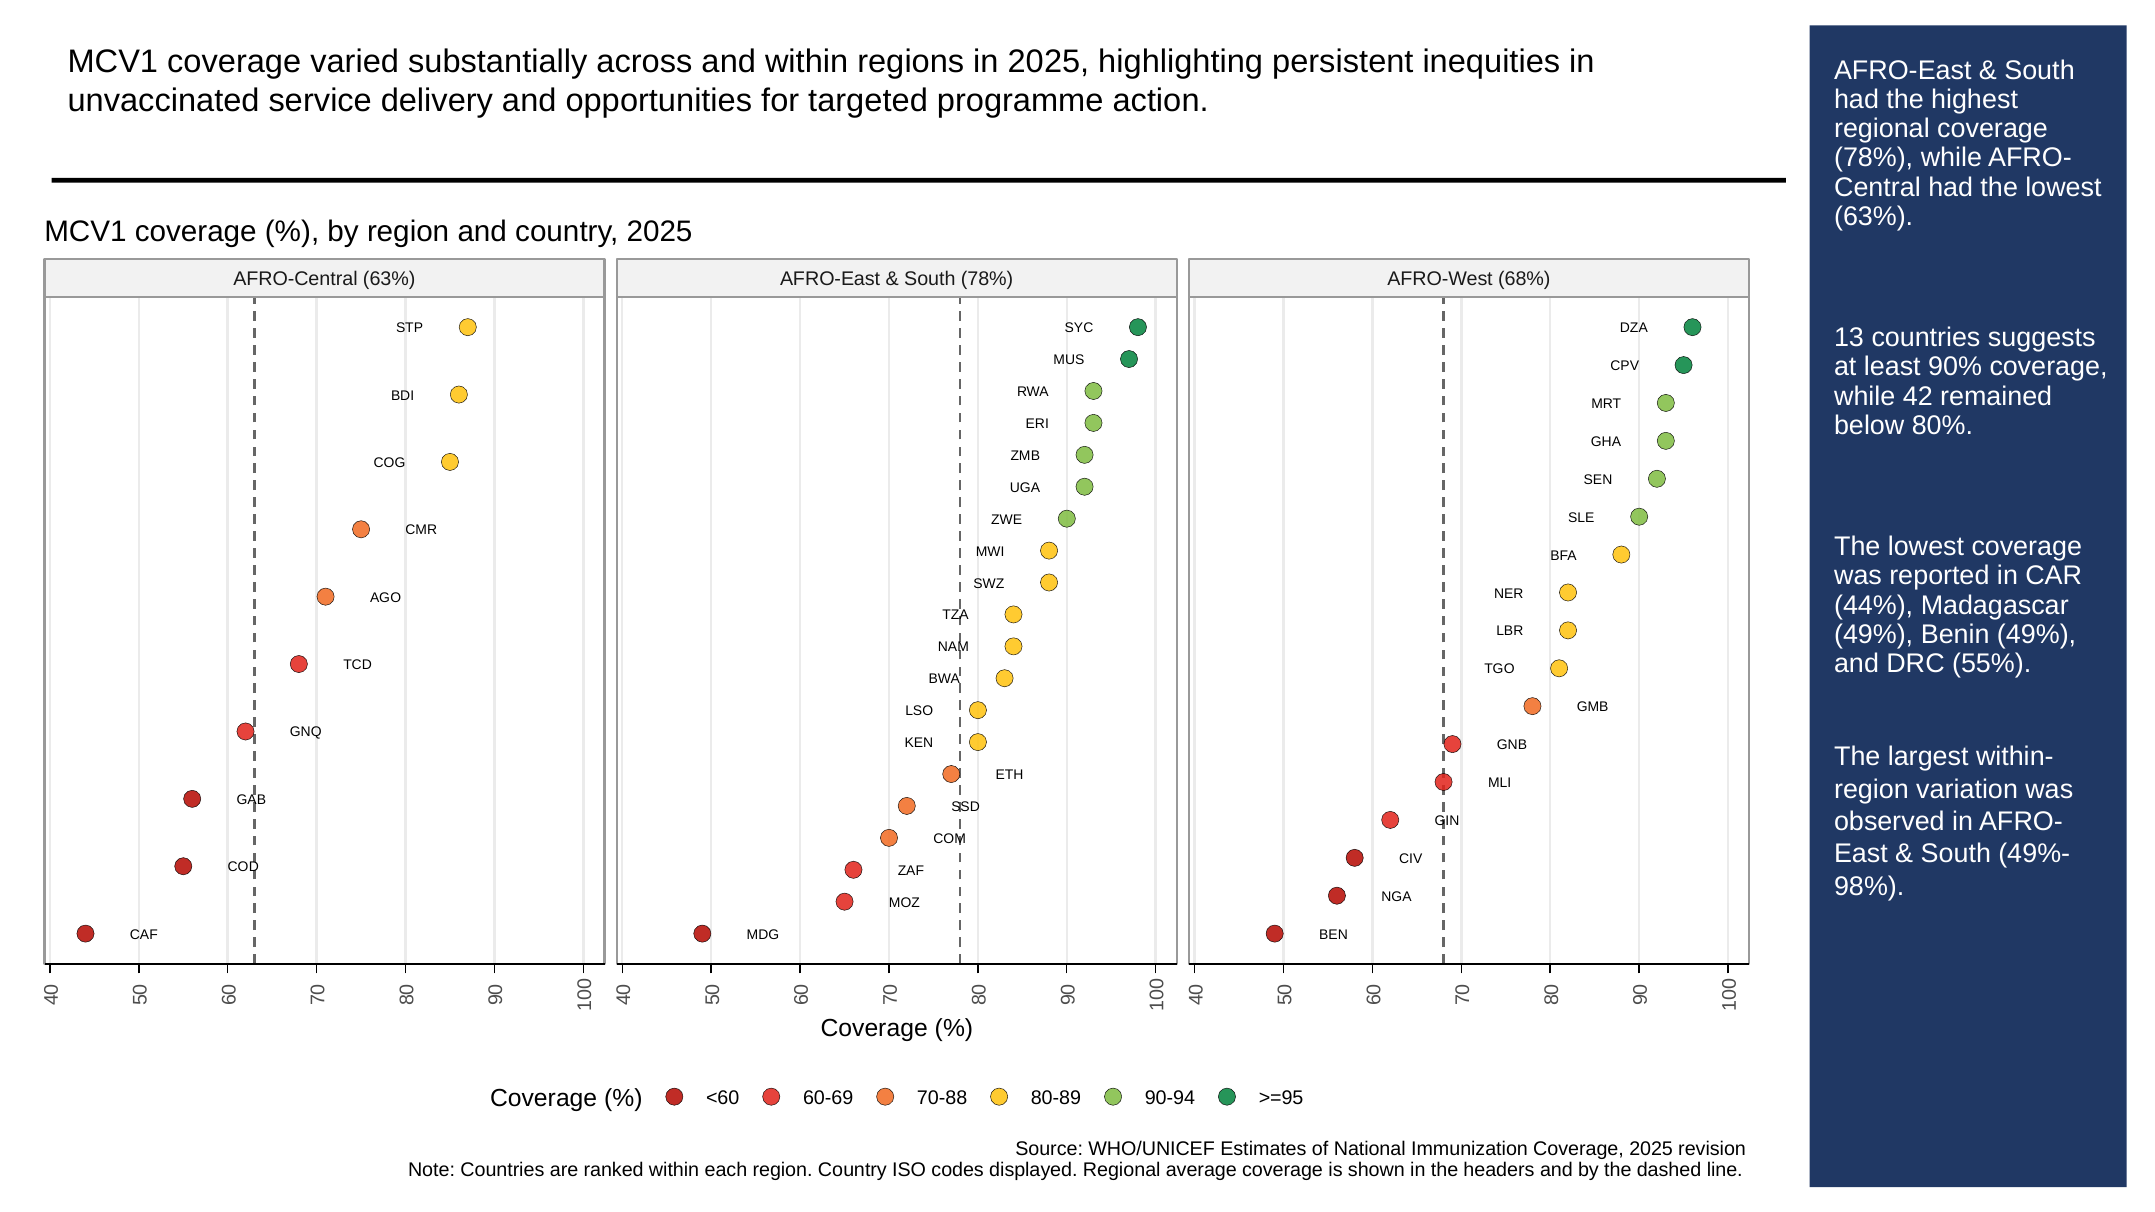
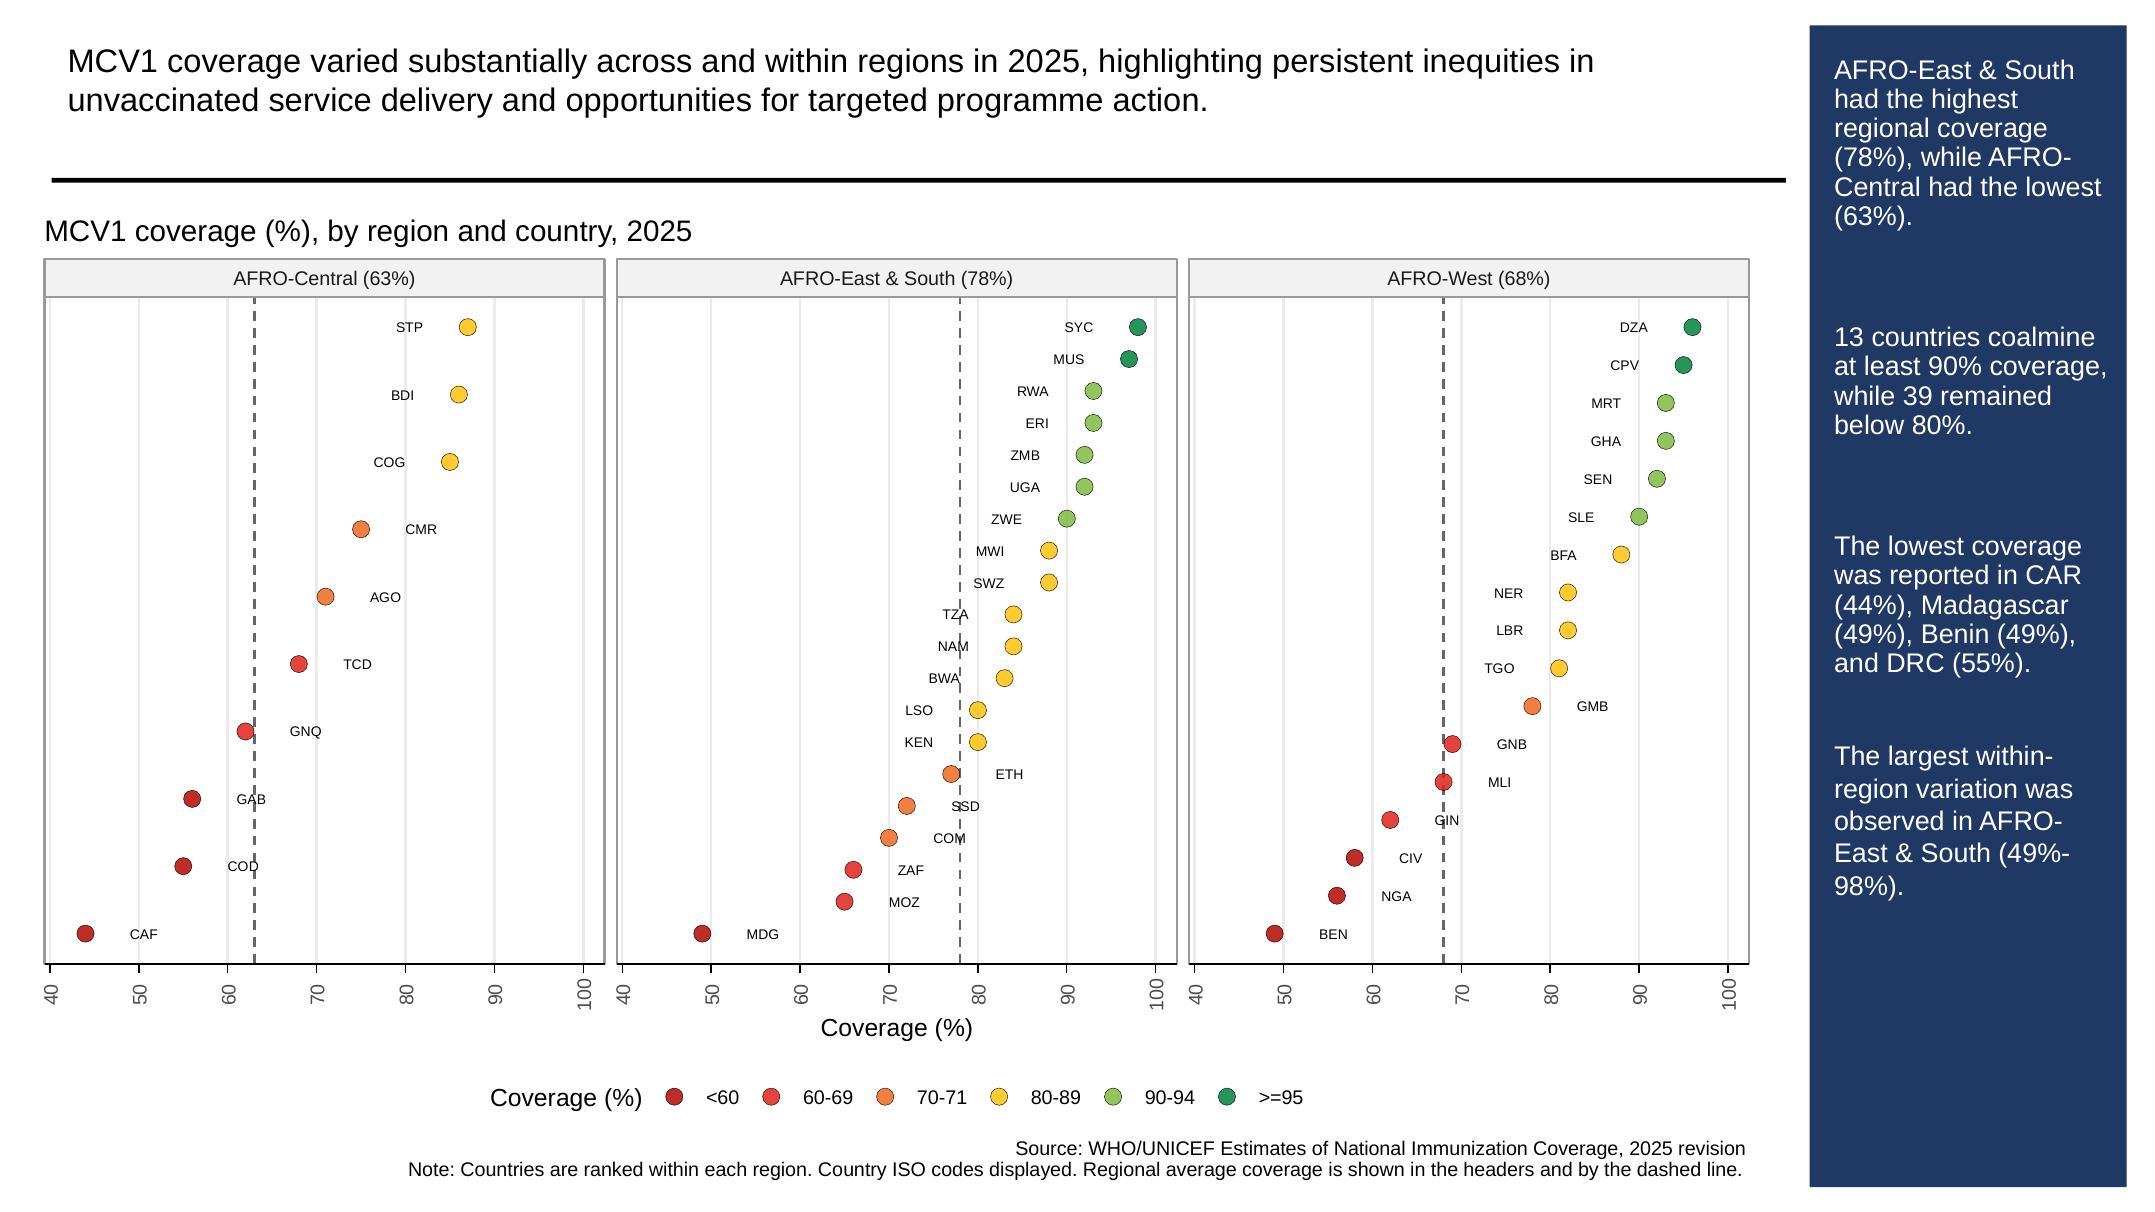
suggests: suggests -> coalmine (2042, 338)
42: 42 -> 39 (1918, 396)
70-88: 70-88 -> 70-71 (942, 1098)
